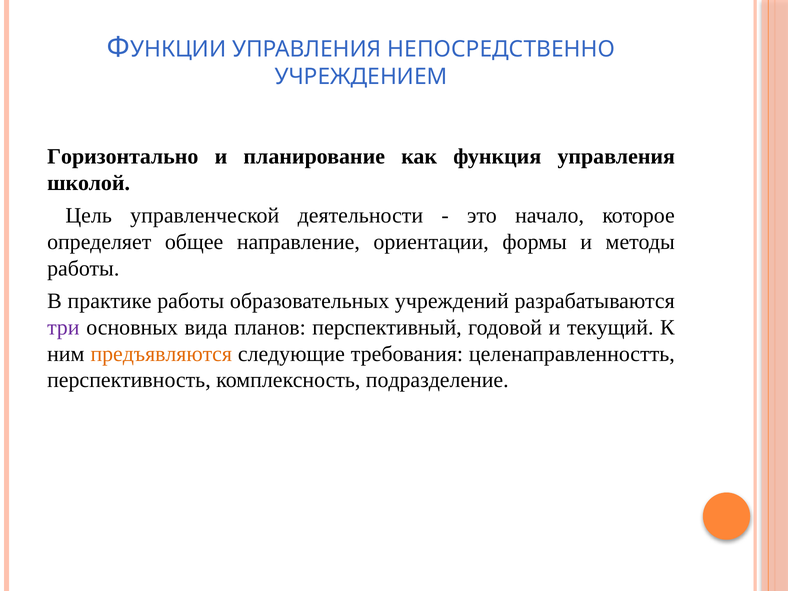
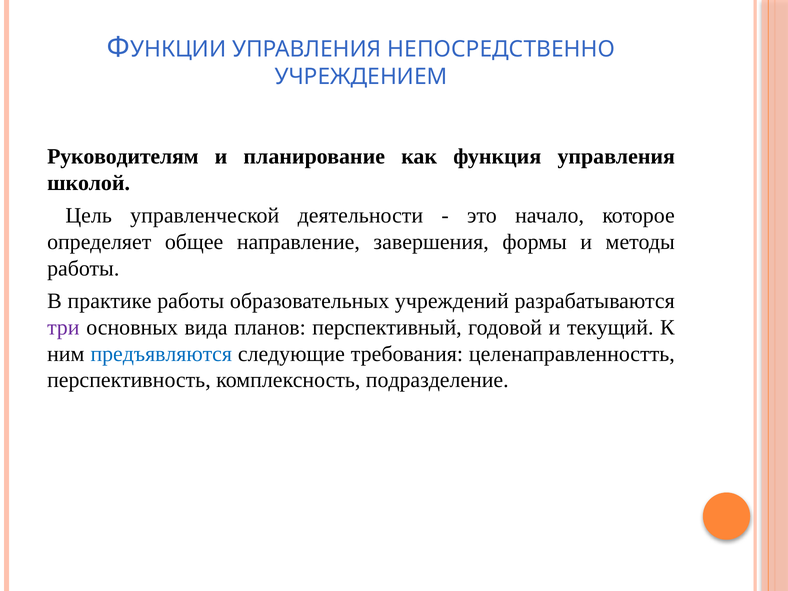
Горизонтально: Горизонтально -> Руководителям (123, 156)
ориентации: ориентации -> завершения (431, 242)
предъявляются colour: orange -> blue (161, 354)
